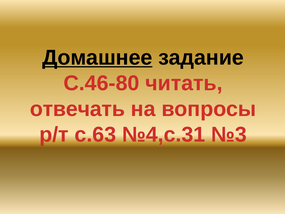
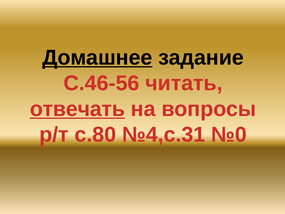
С.46-80: С.46-80 -> С.46-56 (101, 83)
отвечать underline: none -> present (77, 109)
с.63: с.63 -> с.80 (95, 134)
№3: №3 -> №0 (229, 134)
